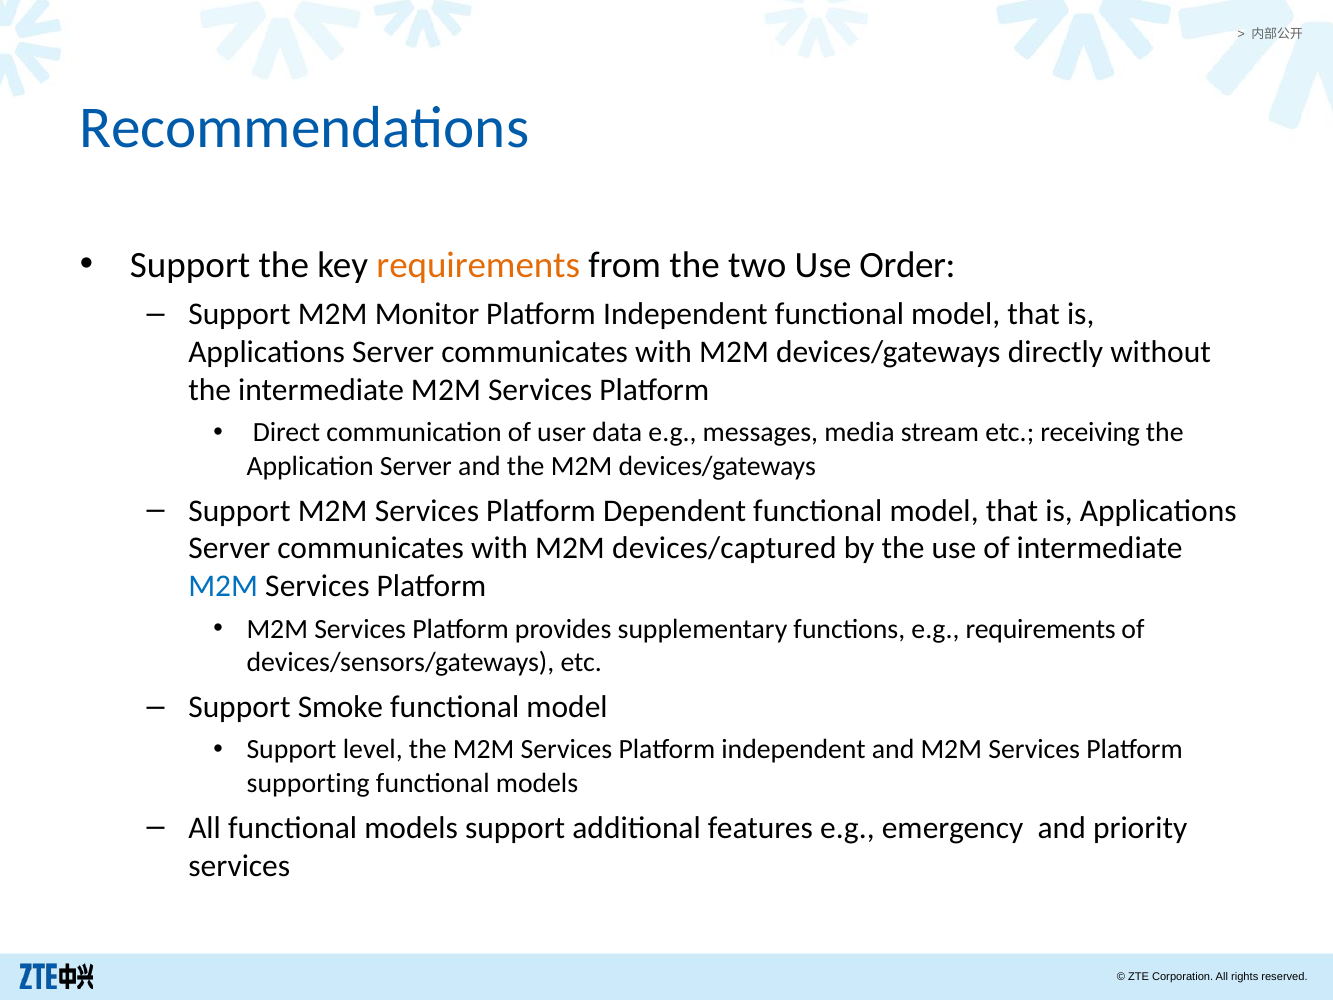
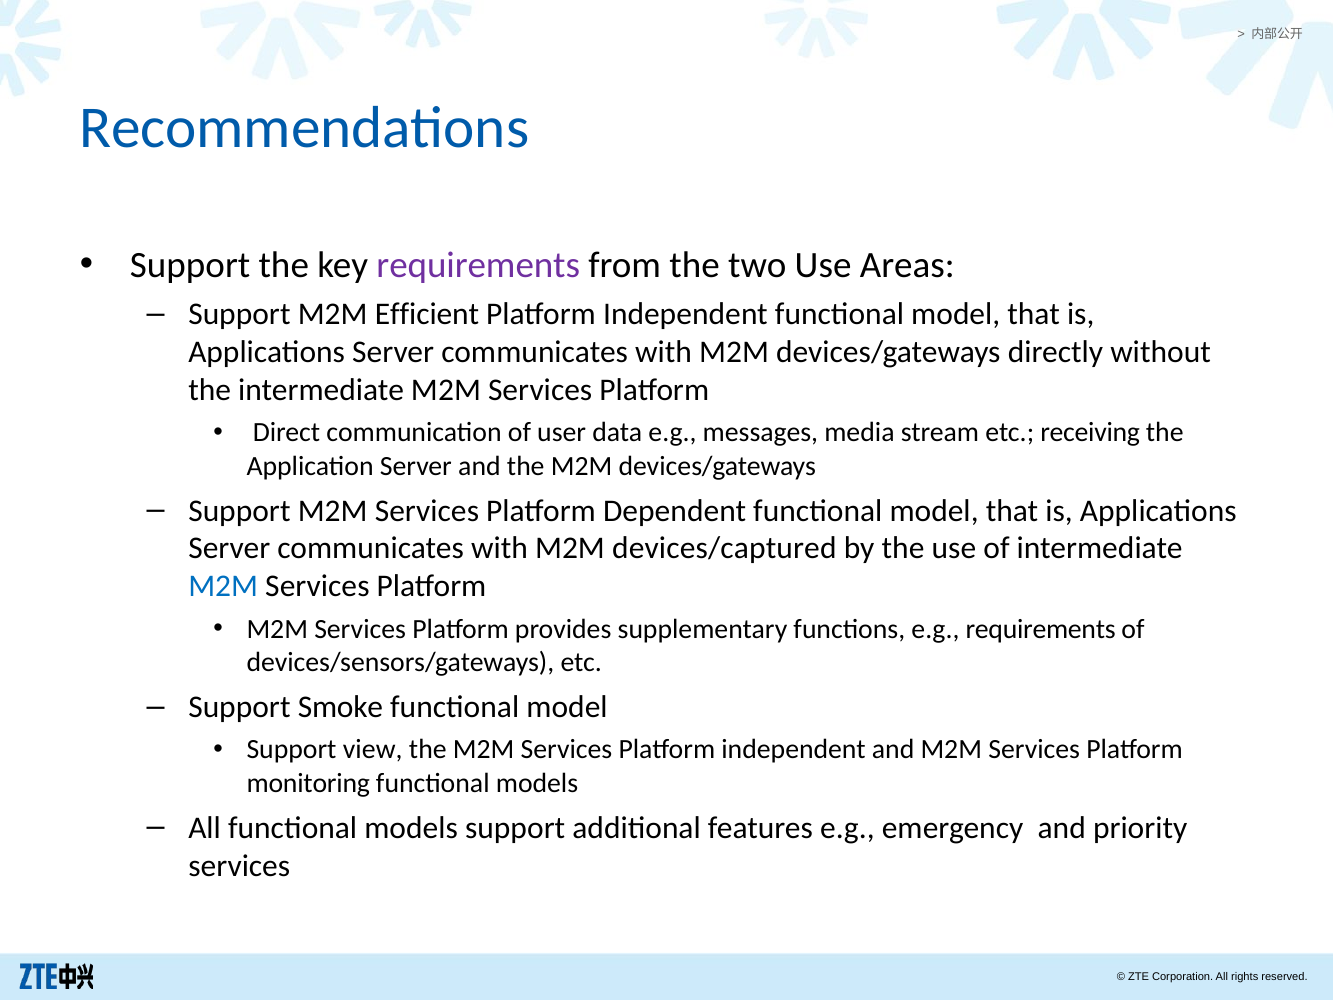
requirements colour: orange -> purple (478, 265)
Order: Order -> Areas (907, 265)
Monitor: Monitor -> Efficient (427, 314)
level: level -> view (373, 750)
supporting: supporting -> monitoring (308, 783)
